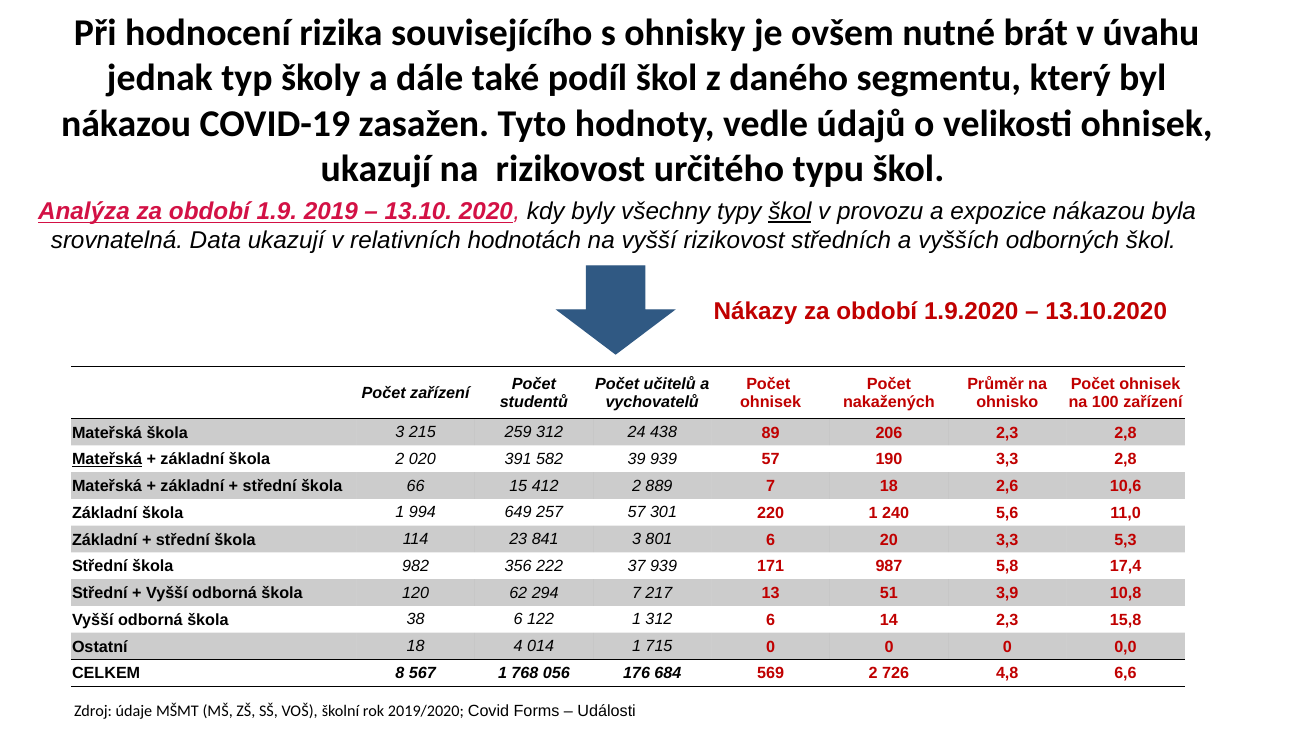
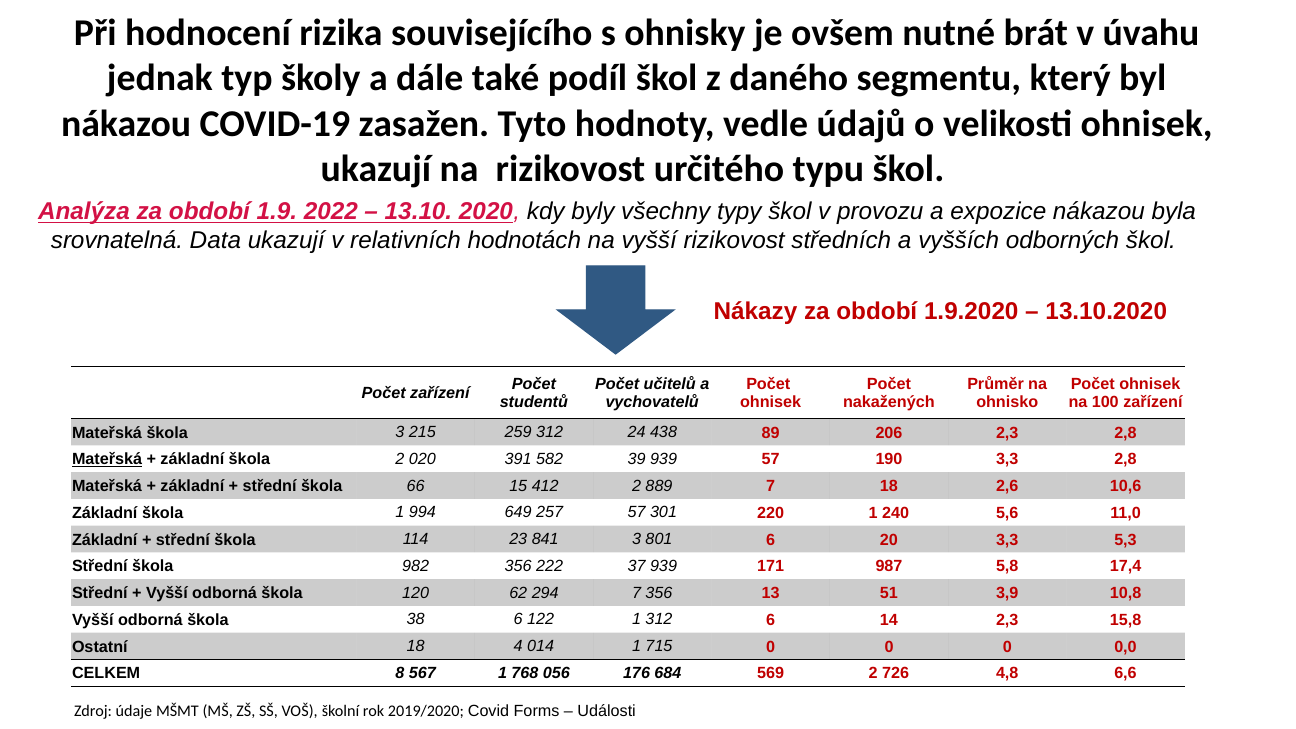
2019: 2019 -> 2022 (331, 212)
škol underline: present -> none (790, 212)
7 217: 217 -> 356 (659, 593)
